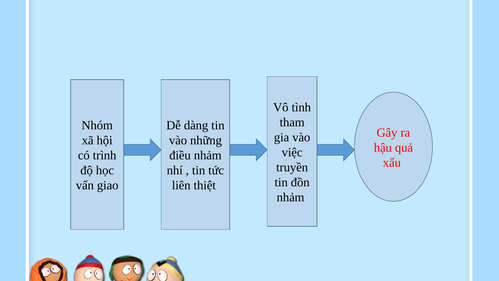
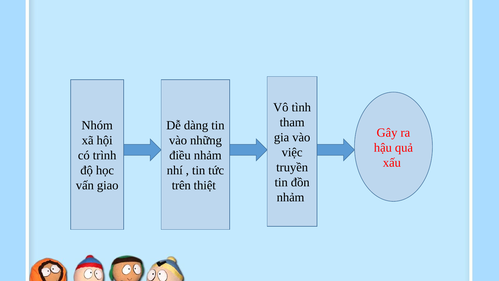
liên: liên -> trên (181, 185)
